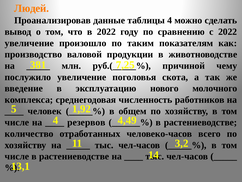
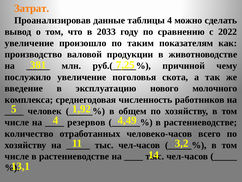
Людей: Людей -> Затрат (32, 8)
в 2022: 2022 -> 2033 (106, 32)
